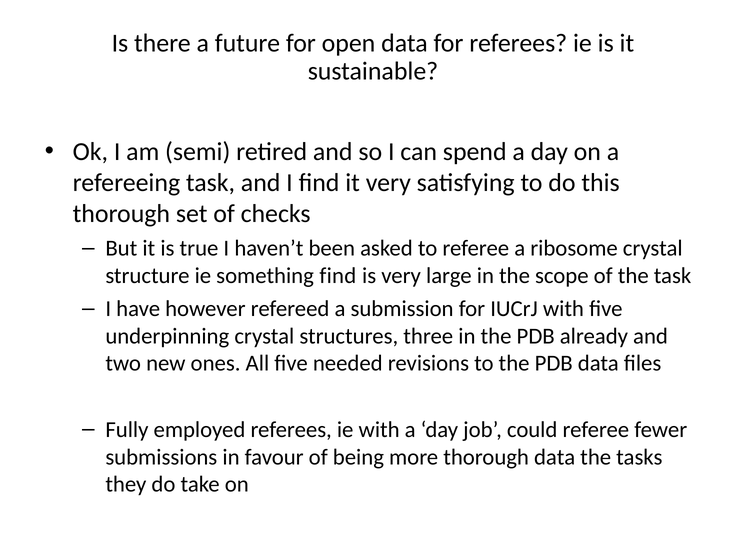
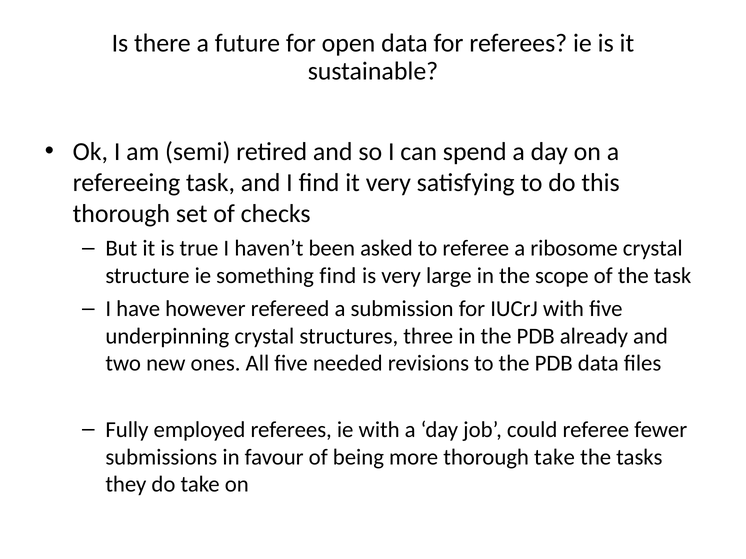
thorough data: data -> take (555, 457)
